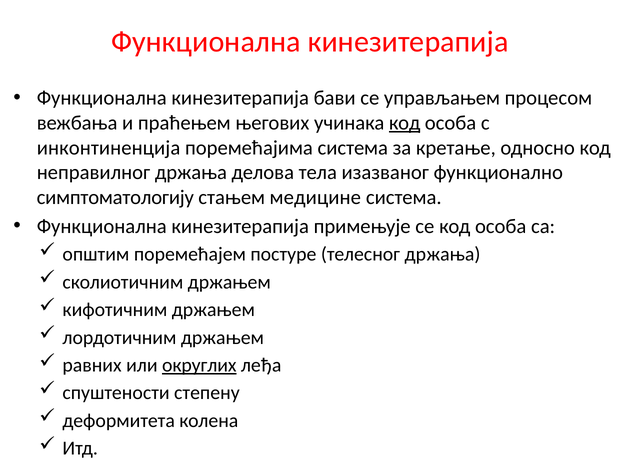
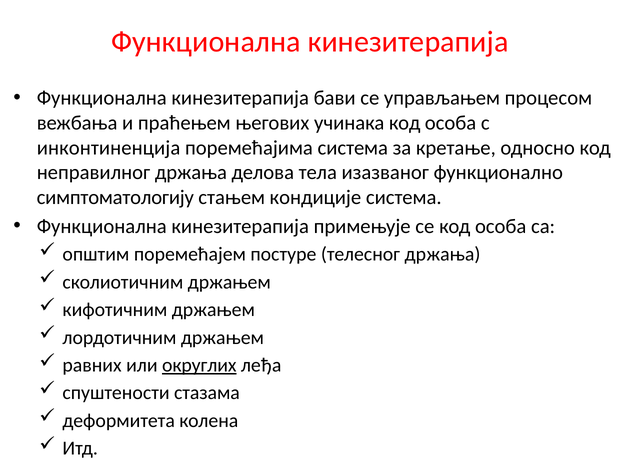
код underline: present -> none (405, 123)
медицине: медицине -> кондиције (315, 197)
степену: степену -> стазама (207, 393)
